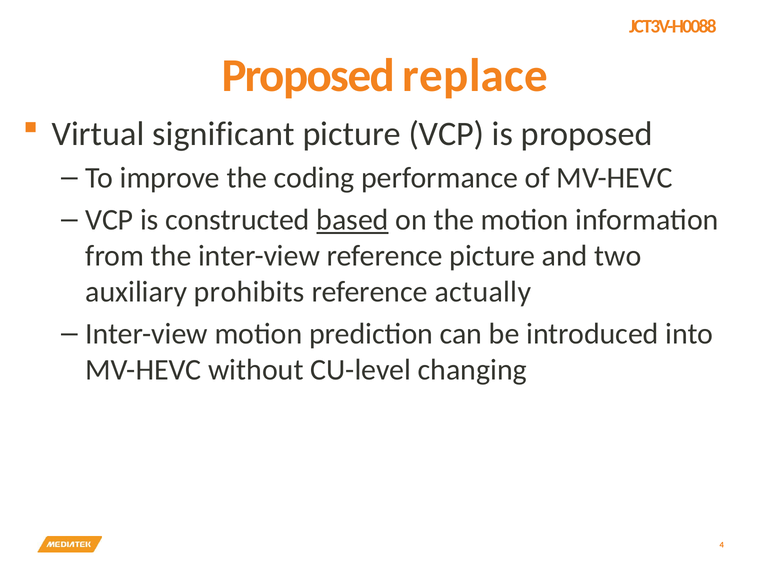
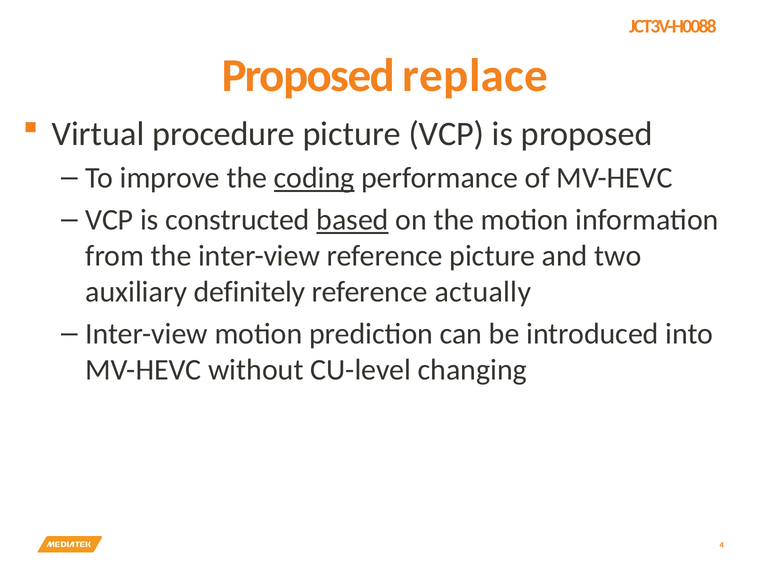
significant: significant -> procedure (224, 134)
coding underline: none -> present (314, 178)
prohibits: prohibits -> definitely (250, 292)
